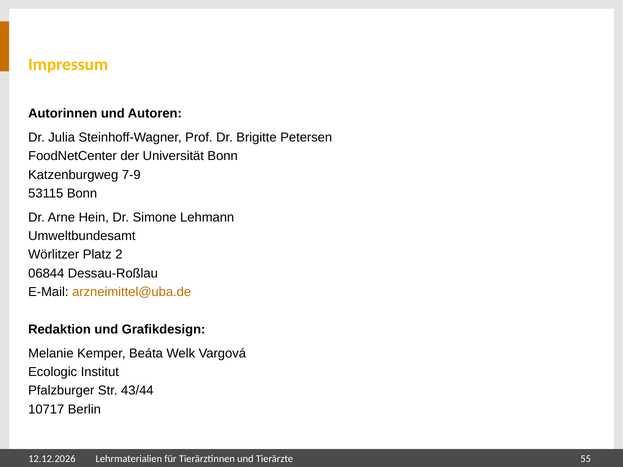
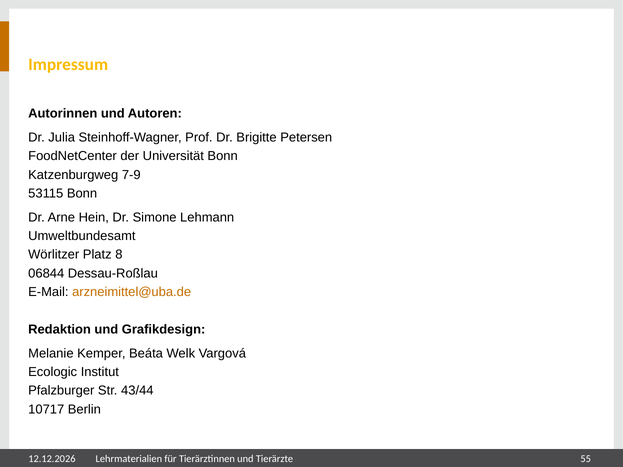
2: 2 -> 8 (119, 255)
